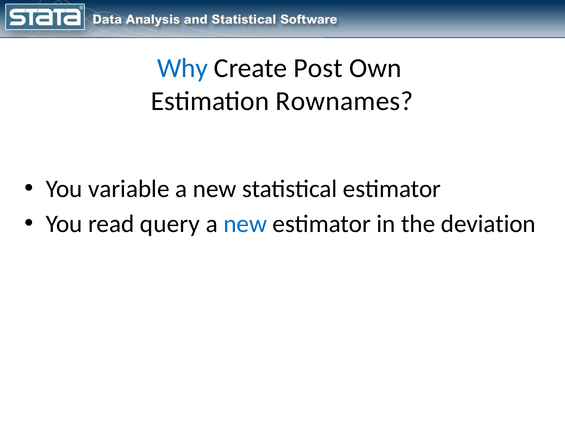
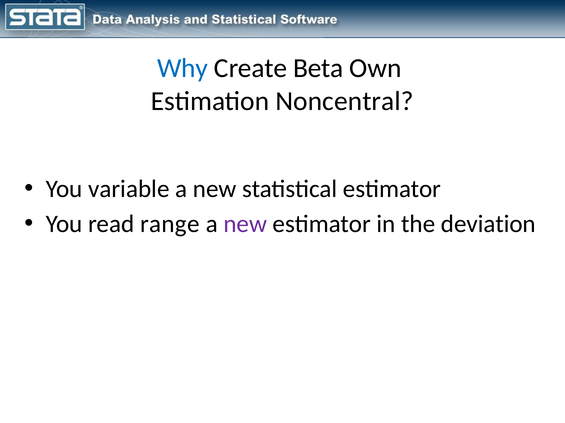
Post: Post -> Beta (318, 68)
Rownames: Rownames -> Noncentral (345, 101)
query: query -> range (170, 224)
new colour: blue -> purple (245, 224)
